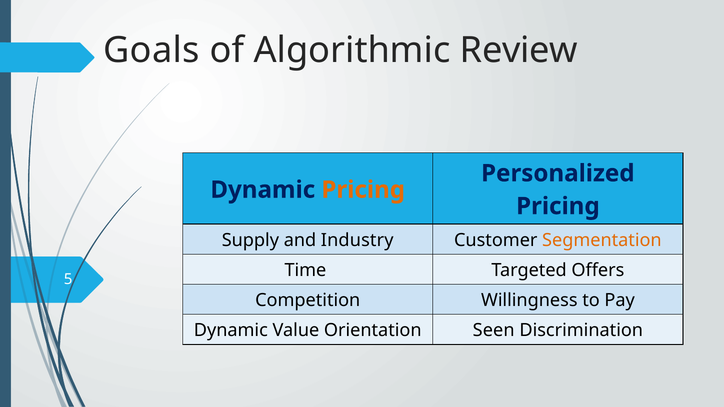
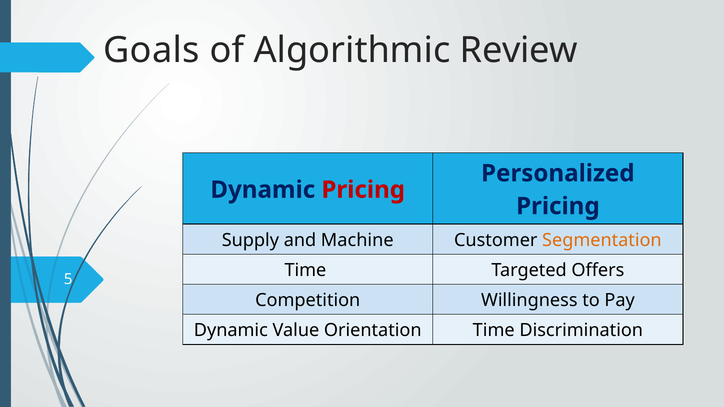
Pricing colour: orange -> red (363, 190)
Industry: Industry -> Machine (357, 240)
Orientation Seen: Seen -> Time (494, 331)
